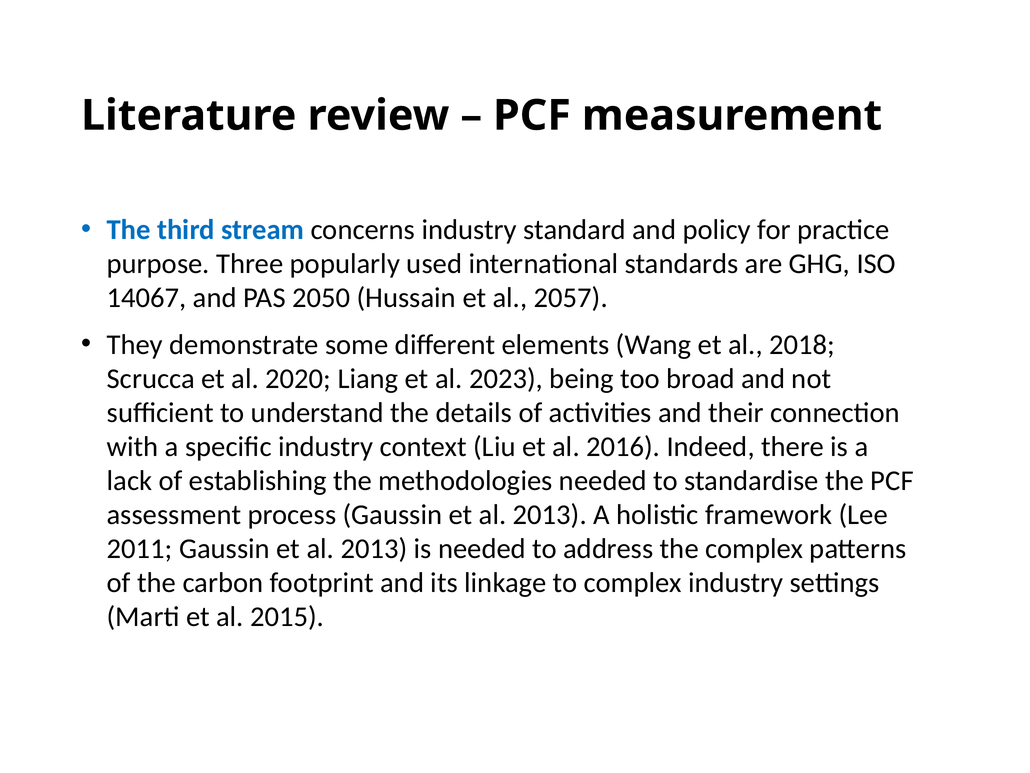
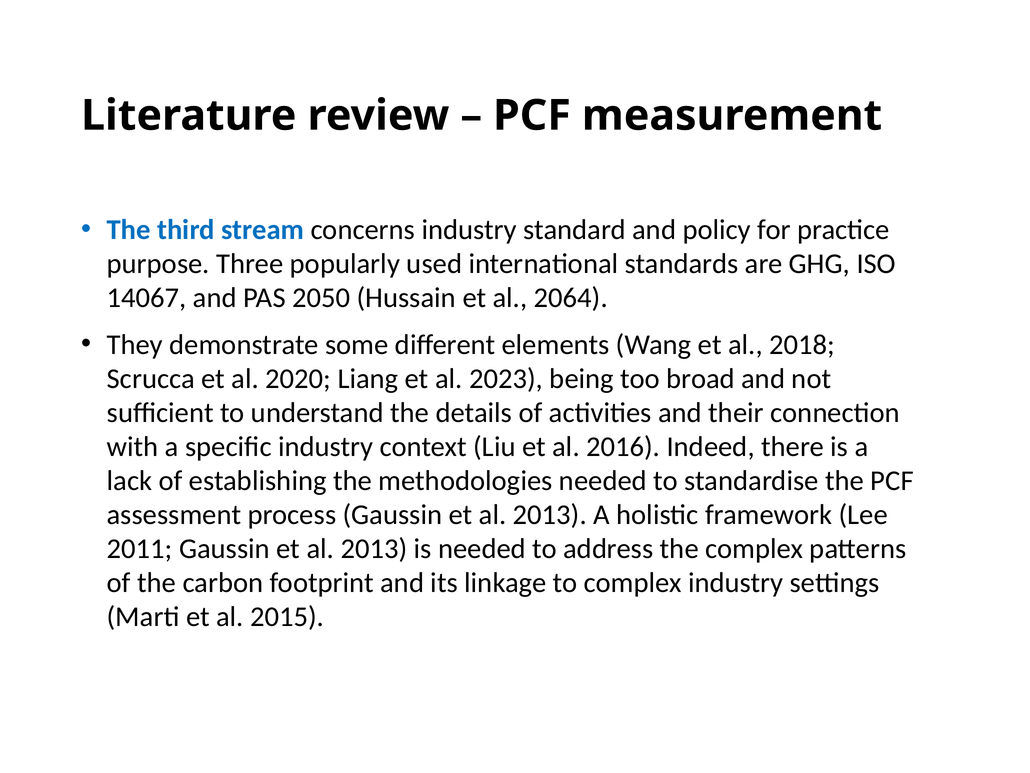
2057: 2057 -> 2064 (571, 298)
